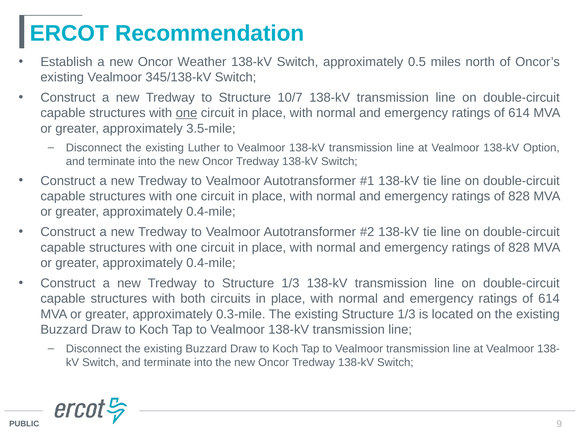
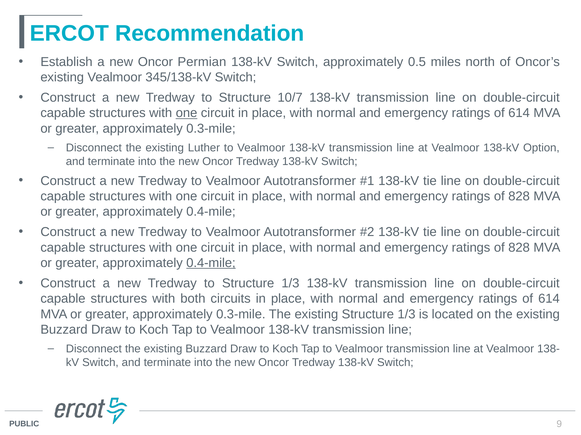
Weather: Weather -> Permian (202, 62)
3.5-mile: 3.5-mile -> 0.3-mile (211, 129)
0.4-mile underline: none -> present (211, 263)
